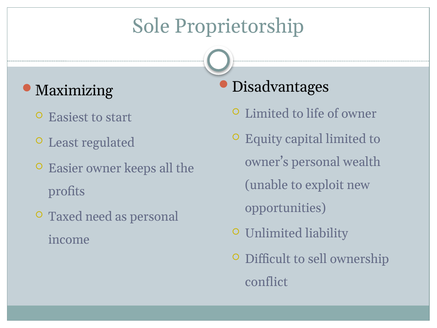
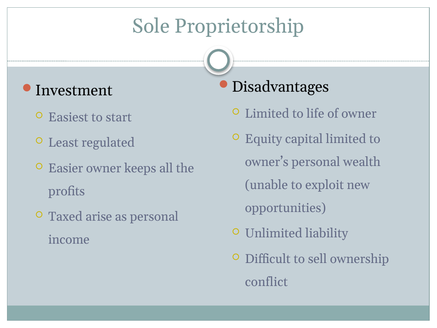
Maximizing: Maximizing -> Investment (74, 90)
need: need -> arise (99, 216)
